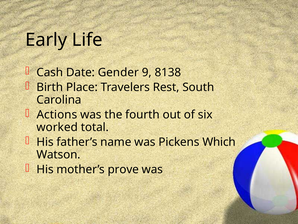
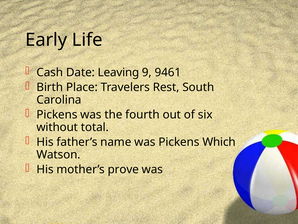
Gender: Gender -> Leaving (118, 72)
8138: 8138 -> 9461 (168, 72)
Actions: Actions -> Pickens (57, 114)
worked: worked -> without (57, 127)
